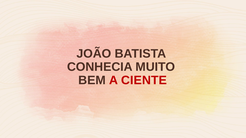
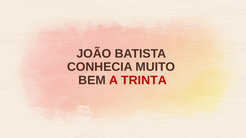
CIENTE: CIENTE -> TRINTA (144, 80)
